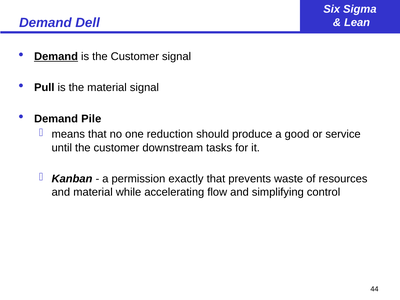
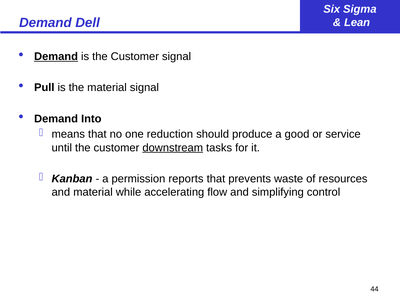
Pile: Pile -> Into (91, 119)
downstream underline: none -> present (173, 148)
exactly: exactly -> reports (186, 179)
